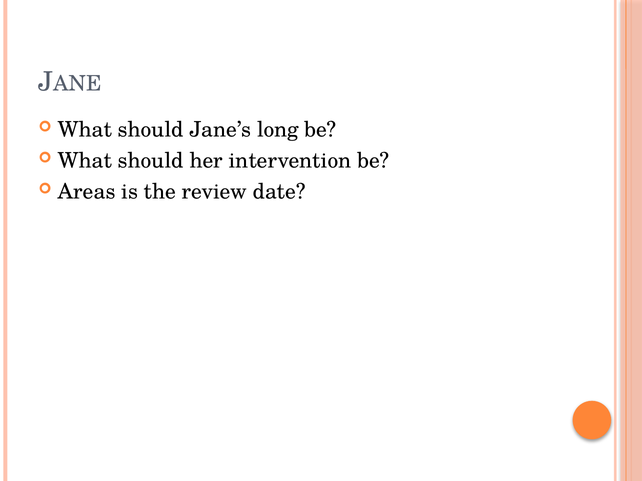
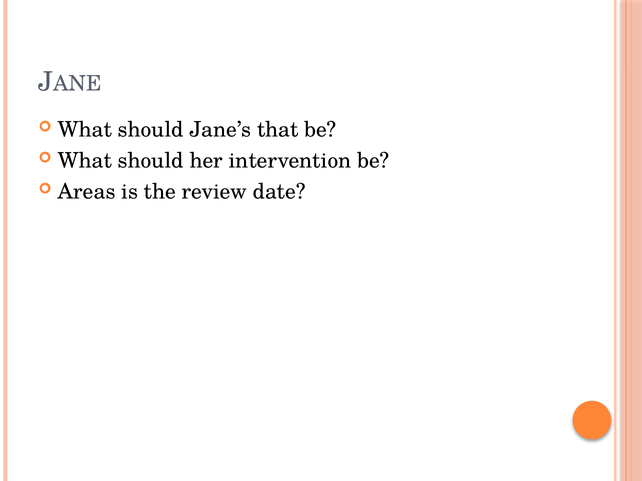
long: long -> that (278, 130)
